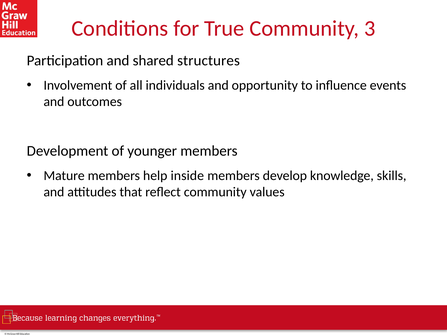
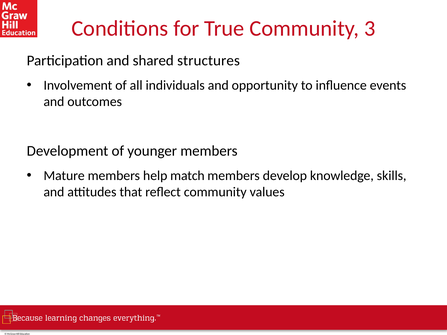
inside: inside -> match (187, 176)
